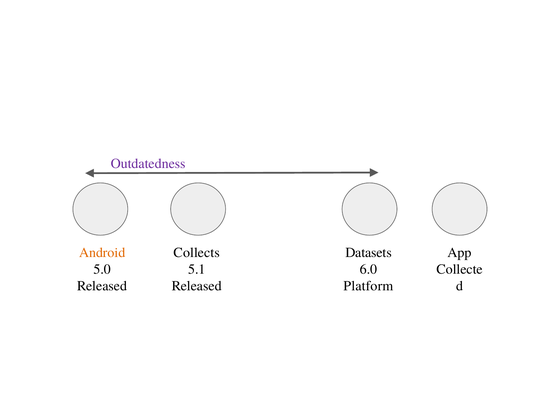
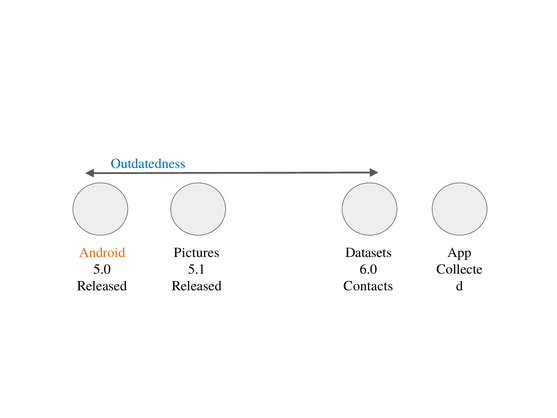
Outdatedness colour: purple -> blue (148, 163)
Collects: Collects -> Pictures (197, 252)
Platform: Platform -> Contacts (368, 286)
